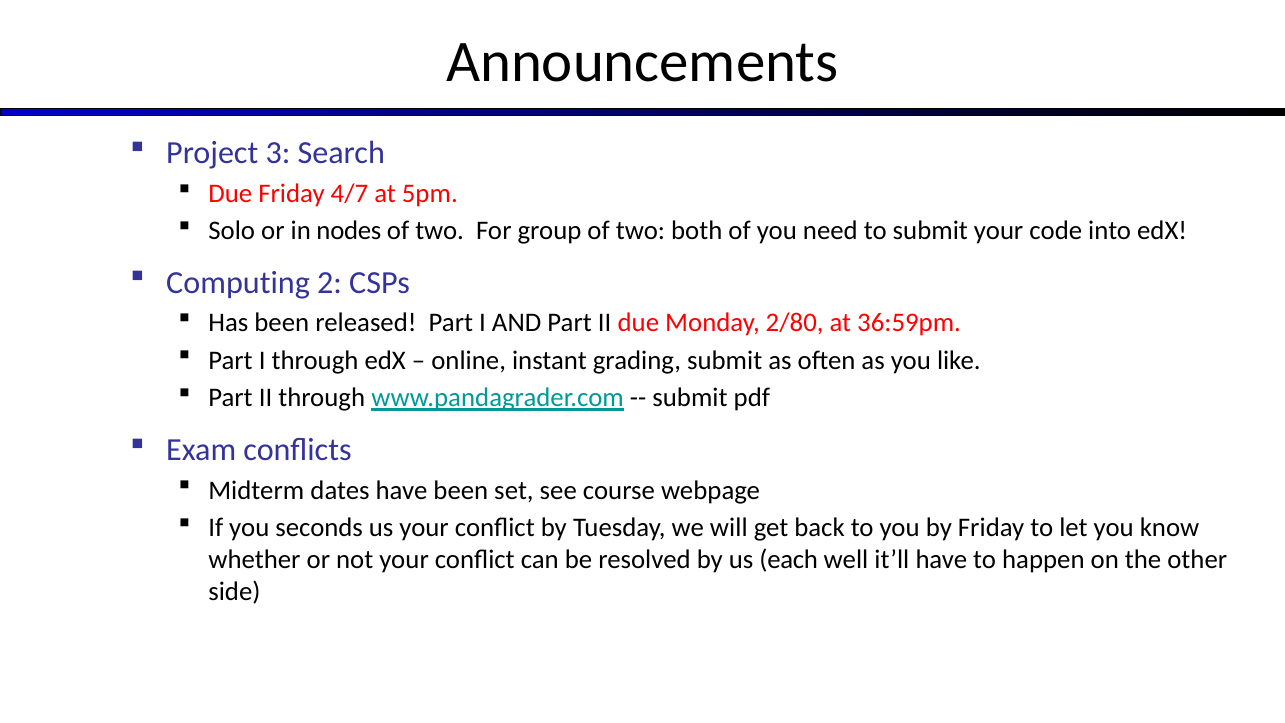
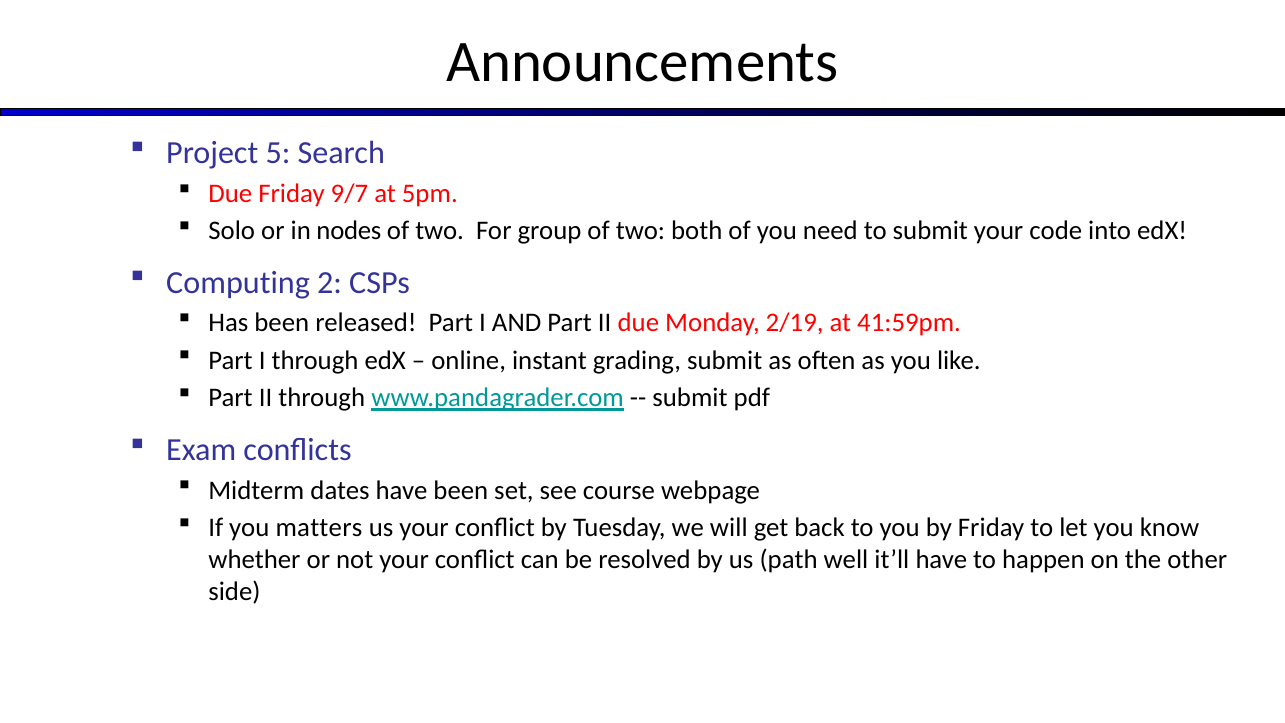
3: 3 -> 5 (278, 153)
4/7: 4/7 -> 9/7 (349, 194)
2/80: 2/80 -> 2/19 (795, 323)
36:59pm: 36:59pm -> 41:59pm (909, 323)
seconds: seconds -> matters (319, 528)
each: each -> path (789, 560)
